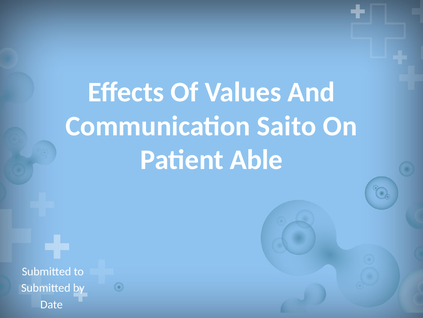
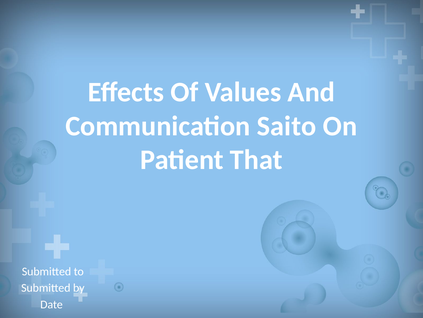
Able: Able -> That (256, 160)
